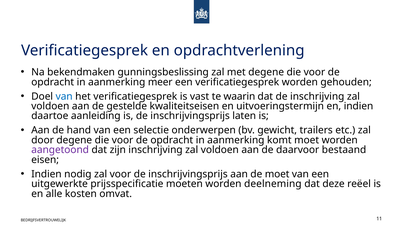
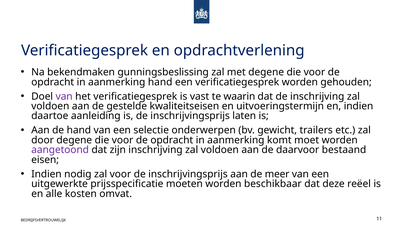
aanmerking meer: meer -> hand (160, 82)
van colour: blue -> purple (64, 96)
de moet: moet -> meer (277, 174)
deelneming: deelneming -> beschikbaar (273, 184)
